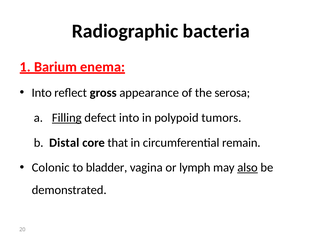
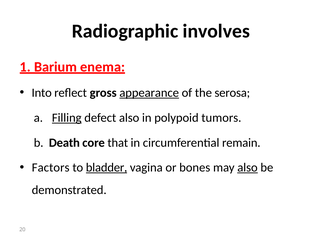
bacteria: bacteria -> involves (216, 31)
appearance underline: none -> present (149, 93)
defect into: into -> also (129, 118)
Distal: Distal -> Death (64, 143)
Colonic: Colonic -> Factors (51, 168)
bladder underline: none -> present (107, 168)
lymph: lymph -> bones (195, 168)
